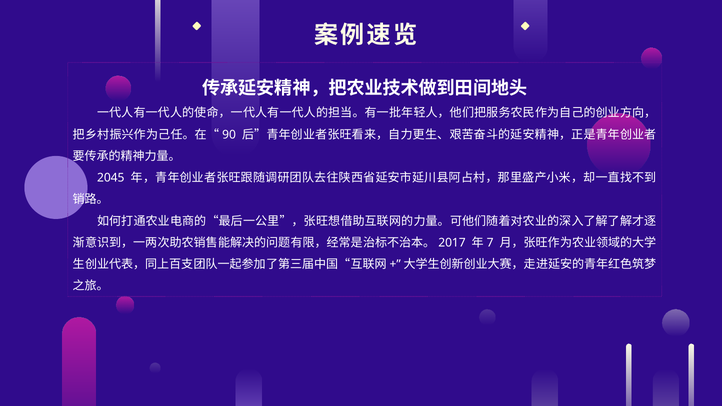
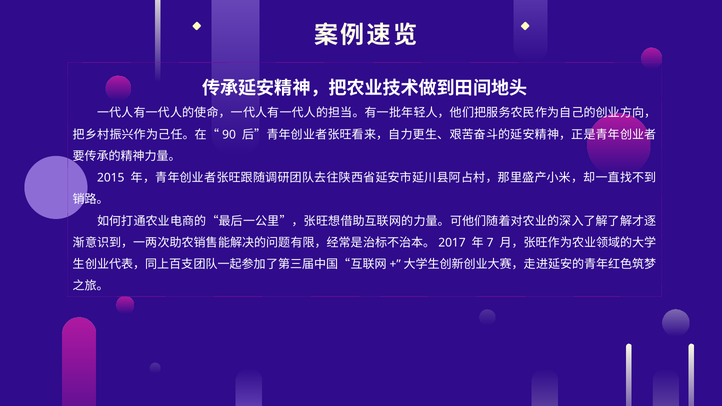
2045: 2045 -> 2015 (111, 178)
